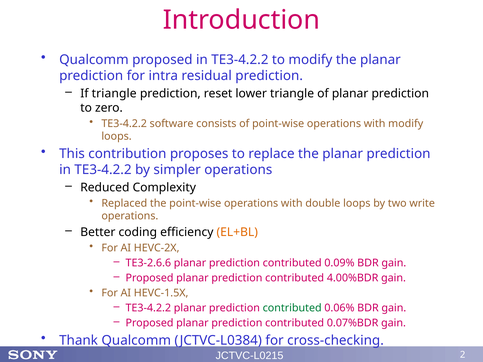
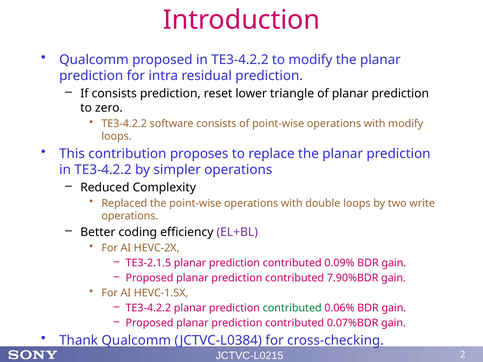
If triangle: triangle -> consists (114, 93)
EL+BL colour: orange -> purple (237, 232)
TE3-2.6.6: TE3-2.6.6 -> TE3-2.1.5 (148, 263)
4.00%BDR: 4.00%BDR -> 7.90%BDR (353, 278)
